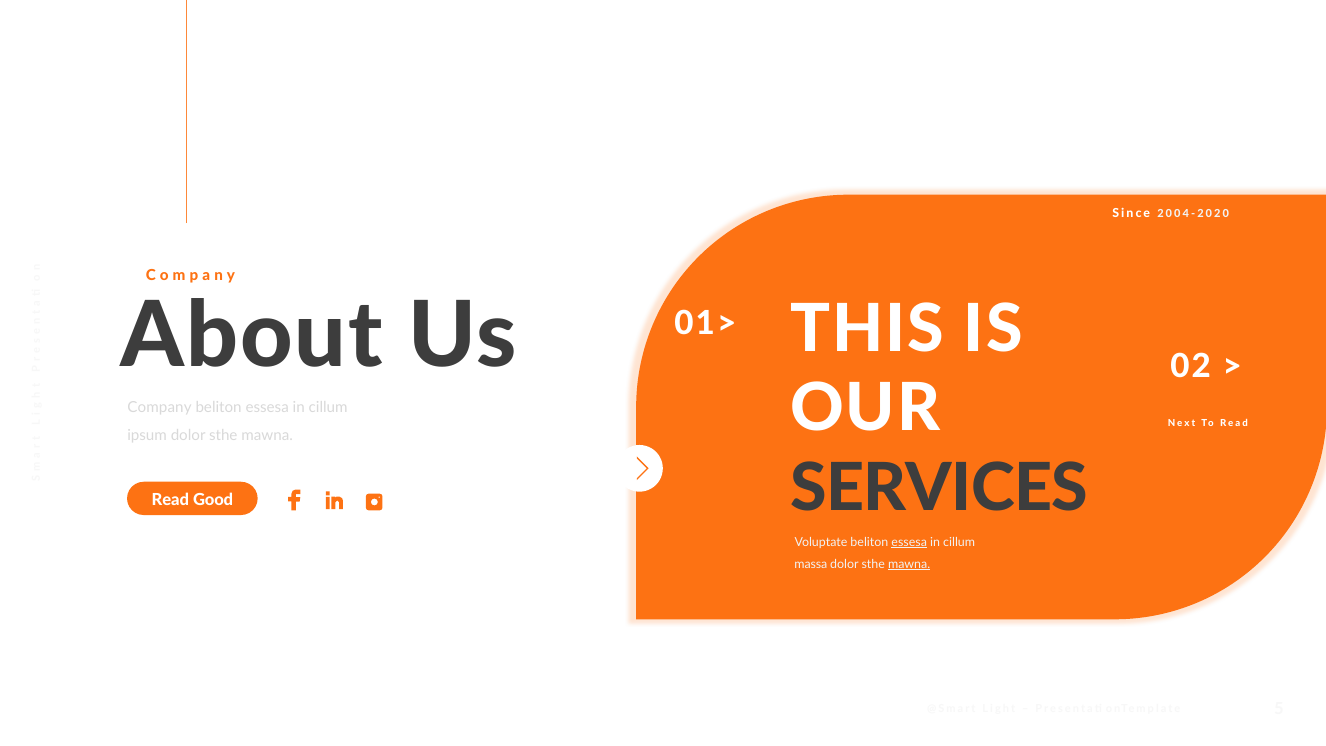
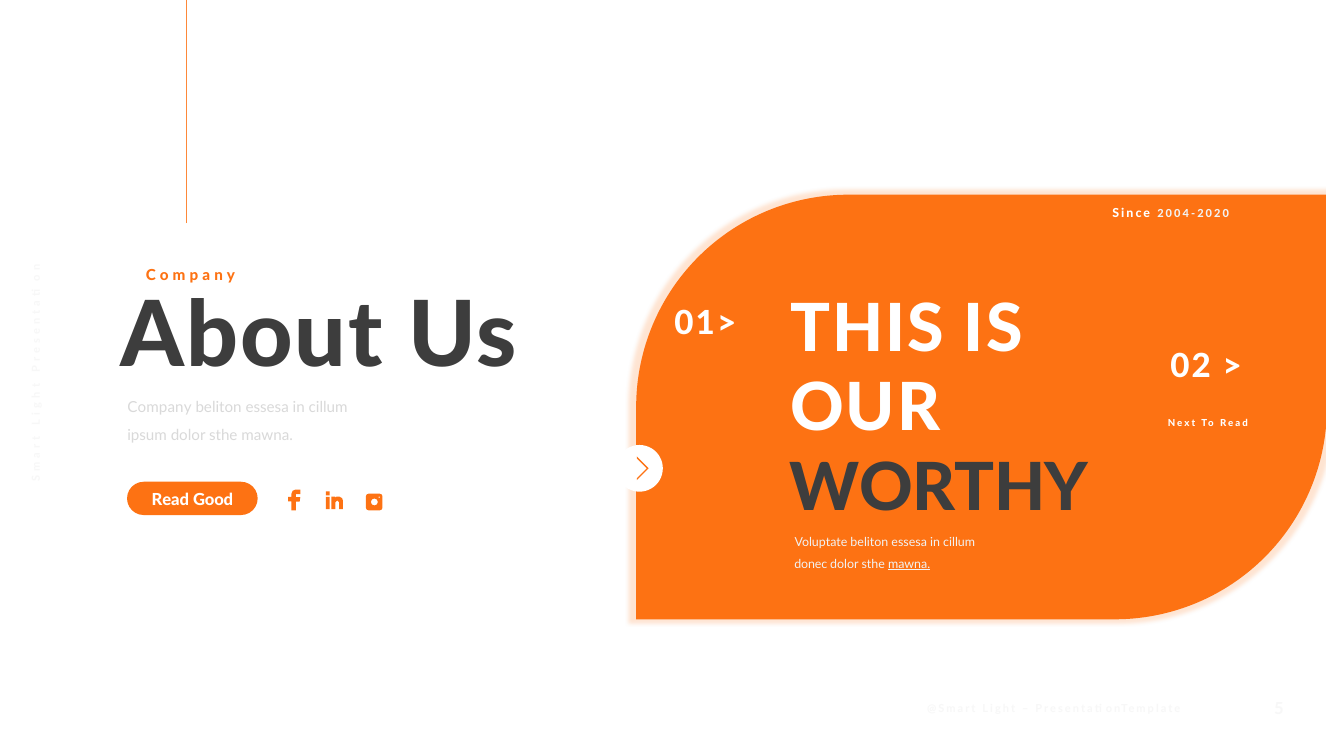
SERVICES: SERVICES -> WORTHY (939, 488)
essesa underline: present -> none (909, 542)
massa: massa -> donec (811, 564)
